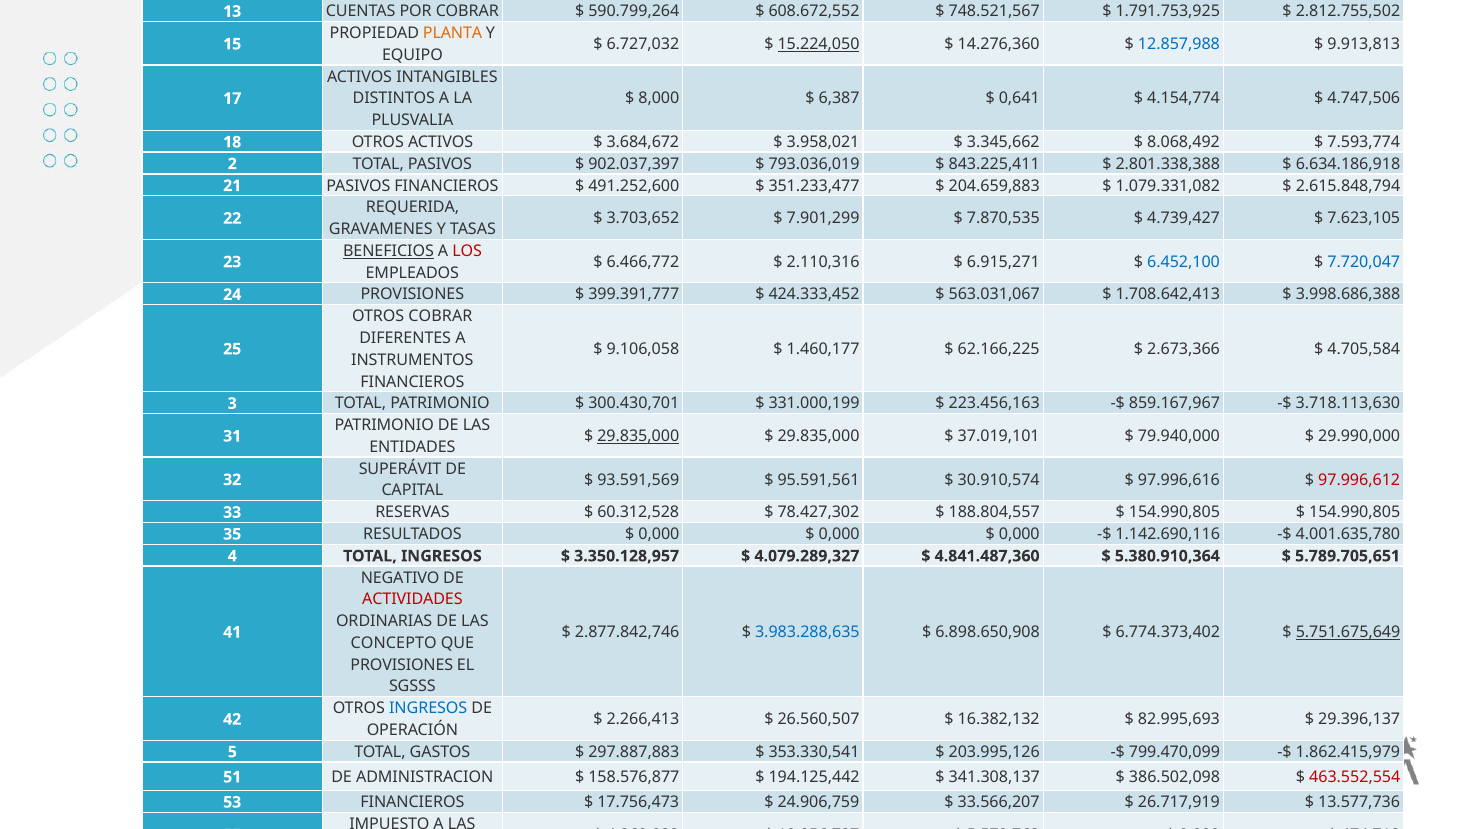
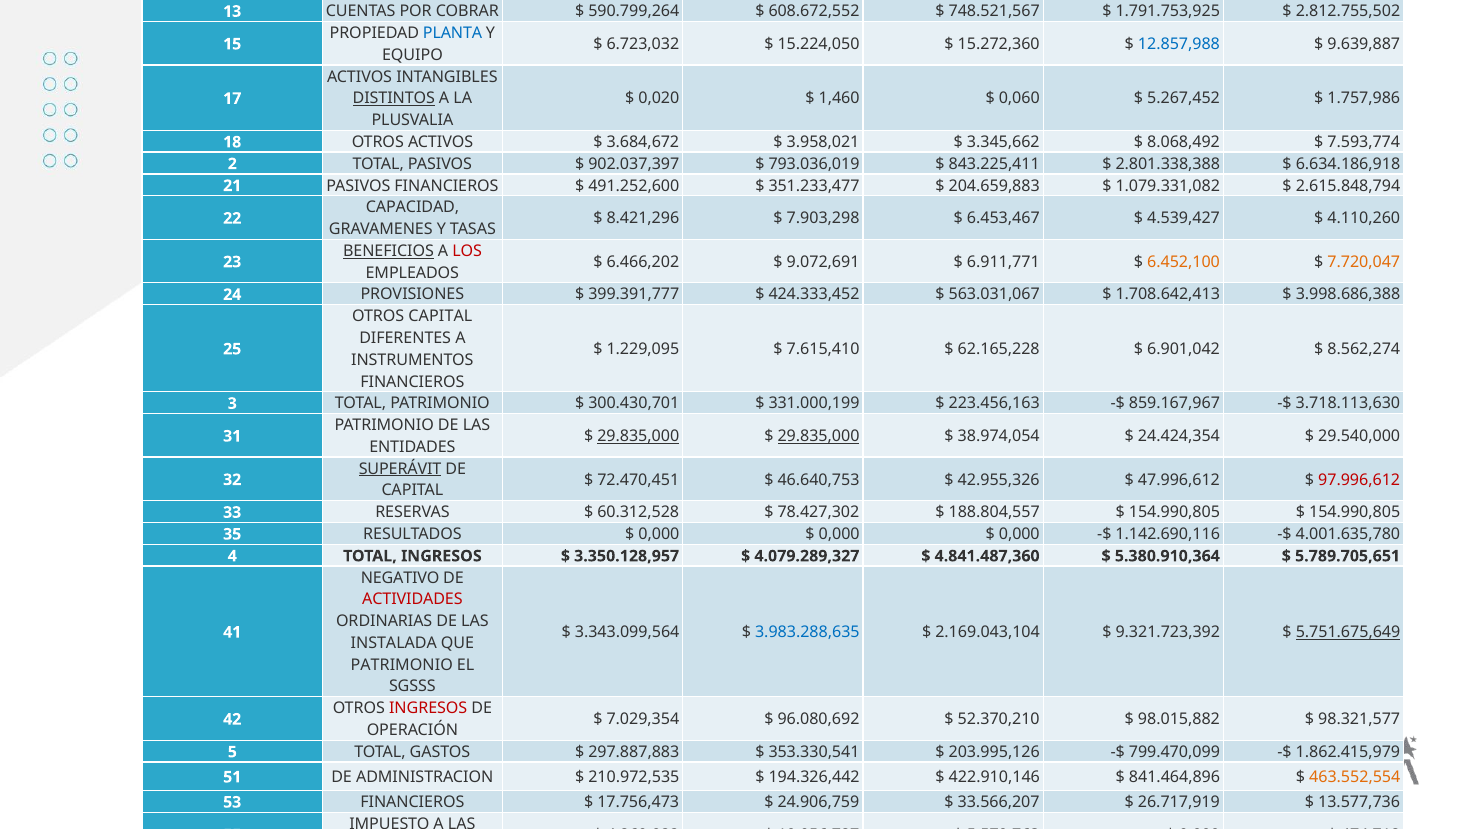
PLANTA colour: orange -> blue (453, 33)
6.727,032: 6.727,032 -> 6.723,032 (643, 44)
15.224,050 underline: present -> none (818, 44)
14.276,360: 14.276,360 -> 15.272,360 (999, 44)
9.913,813: 9.913,813 -> 9.639,887 (1364, 44)
DISTINTOS underline: none -> present (394, 99)
8,000: 8,000 -> 0,020 (659, 99)
6,387: 6,387 -> 1,460 (839, 99)
0,641: 0,641 -> 0,060 (1019, 99)
4.154,774: 4.154,774 -> 5.267,452 (1184, 99)
4.747,506: 4.747,506 -> 1.757,986 (1364, 99)
REQUERIDA: REQUERIDA -> CAPACIDAD (413, 208)
3.703,652: 3.703,652 -> 8.421,296 (643, 218)
7.901,299: 7.901,299 -> 7.903,298 (823, 218)
7.870,535: 7.870,535 -> 6.453,467 (1003, 218)
4.739,427: 4.739,427 -> 4.539,427 (1184, 218)
7.623,105: 7.623,105 -> 4.110,260 (1364, 218)
6.466,772: 6.466,772 -> 6.466,202 (643, 262)
2.110,316: 2.110,316 -> 9.072,691 (823, 262)
6.915,271: 6.915,271 -> 6.911,771 (1003, 262)
6.452,100 colour: blue -> orange (1184, 262)
7.720,047 colour: blue -> orange (1364, 262)
OTROS COBRAR: COBRAR -> CAPITAL (440, 316)
9.106,058: 9.106,058 -> 1.229,095 (643, 349)
1.460,177: 1.460,177 -> 7.615,410 (823, 349)
62.166,225: 62.166,225 -> 62.165,228 (999, 349)
2.673,366: 2.673,366 -> 6.901,042 (1184, 349)
4.705,584: 4.705,584 -> 8.562,274 (1364, 349)
29.835,000 underline: none -> present (818, 436)
37.019,101: 37.019,101 -> 38.974,054 (999, 436)
79.940,000: 79.940,000 -> 24.424,354 (1179, 436)
29.990,000: 29.990,000 -> 29.540,000 (1359, 436)
SUPERÁVIT underline: none -> present (400, 469)
93.591,569: 93.591,569 -> 72.470,451 (638, 480)
95.591,561: 95.591,561 -> 46.640,753 (818, 480)
30.910,574: 30.910,574 -> 42.955,326 (999, 480)
97.996,616: 97.996,616 -> 47.996,612 (1179, 480)
2.877.842,746: 2.877.842,746 -> 3.343.099,564 (627, 632)
6.898.650,908: 6.898.650,908 -> 2.169.043,104 (988, 632)
6.774.373,402: 6.774.373,402 -> 9.321.723,392 (1168, 632)
CONCEPTO: CONCEPTO -> INSTALADA (394, 643)
PROVISIONES: PROVISIONES -> PATRIMONIO (402, 665)
INGRESOS colour: blue -> red (428, 709)
2.266,413: 2.266,413 -> 7.029,354 (643, 719)
26.560,507: 26.560,507 -> 96.080,692 (818, 719)
16.382,132: 16.382,132 -> 52.370,210 (999, 719)
82.995,693: 82.995,693 -> 98.015,882 (1179, 719)
29.396,137: 29.396,137 -> 98.321,577 (1359, 719)
158.576,877: 158.576,877 -> 210.972,535 (634, 777)
194.125,442: 194.125,442 -> 194.326,442 (814, 777)
341.308,137: 341.308,137 -> 422.910,146 (994, 777)
386.502,098: 386.502,098 -> 841.464,896 (1175, 777)
463.552,554 colour: red -> orange (1355, 777)
